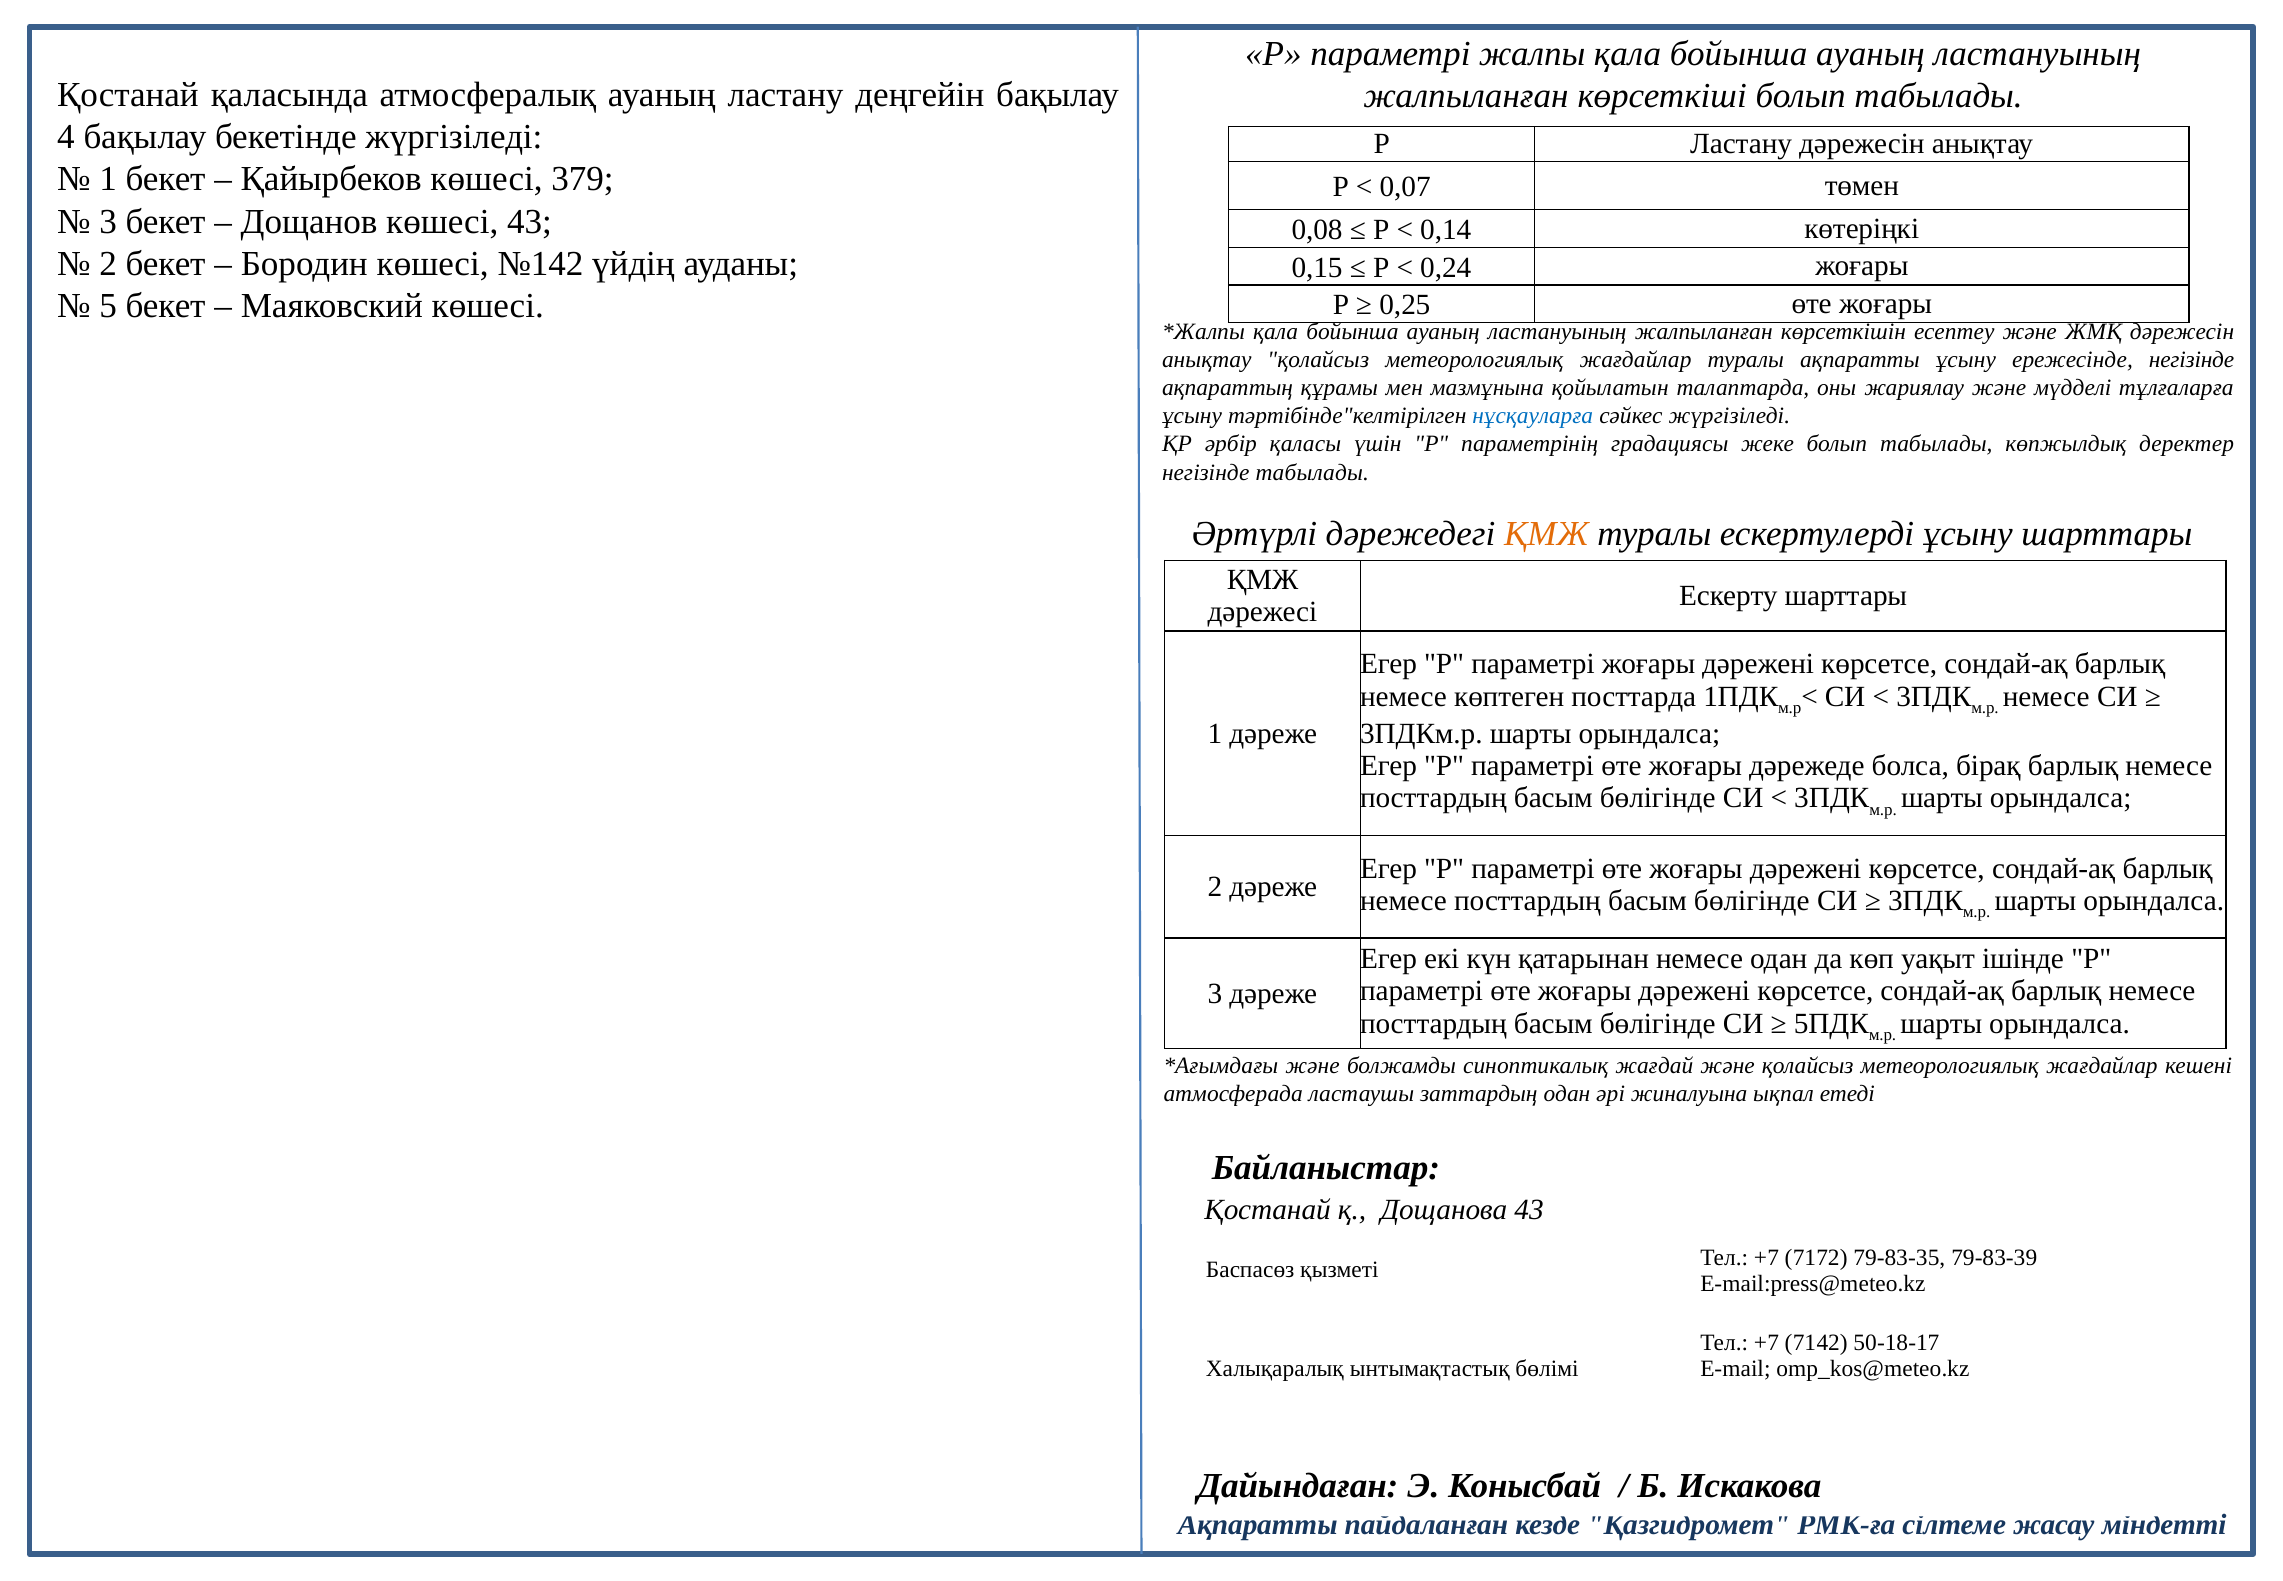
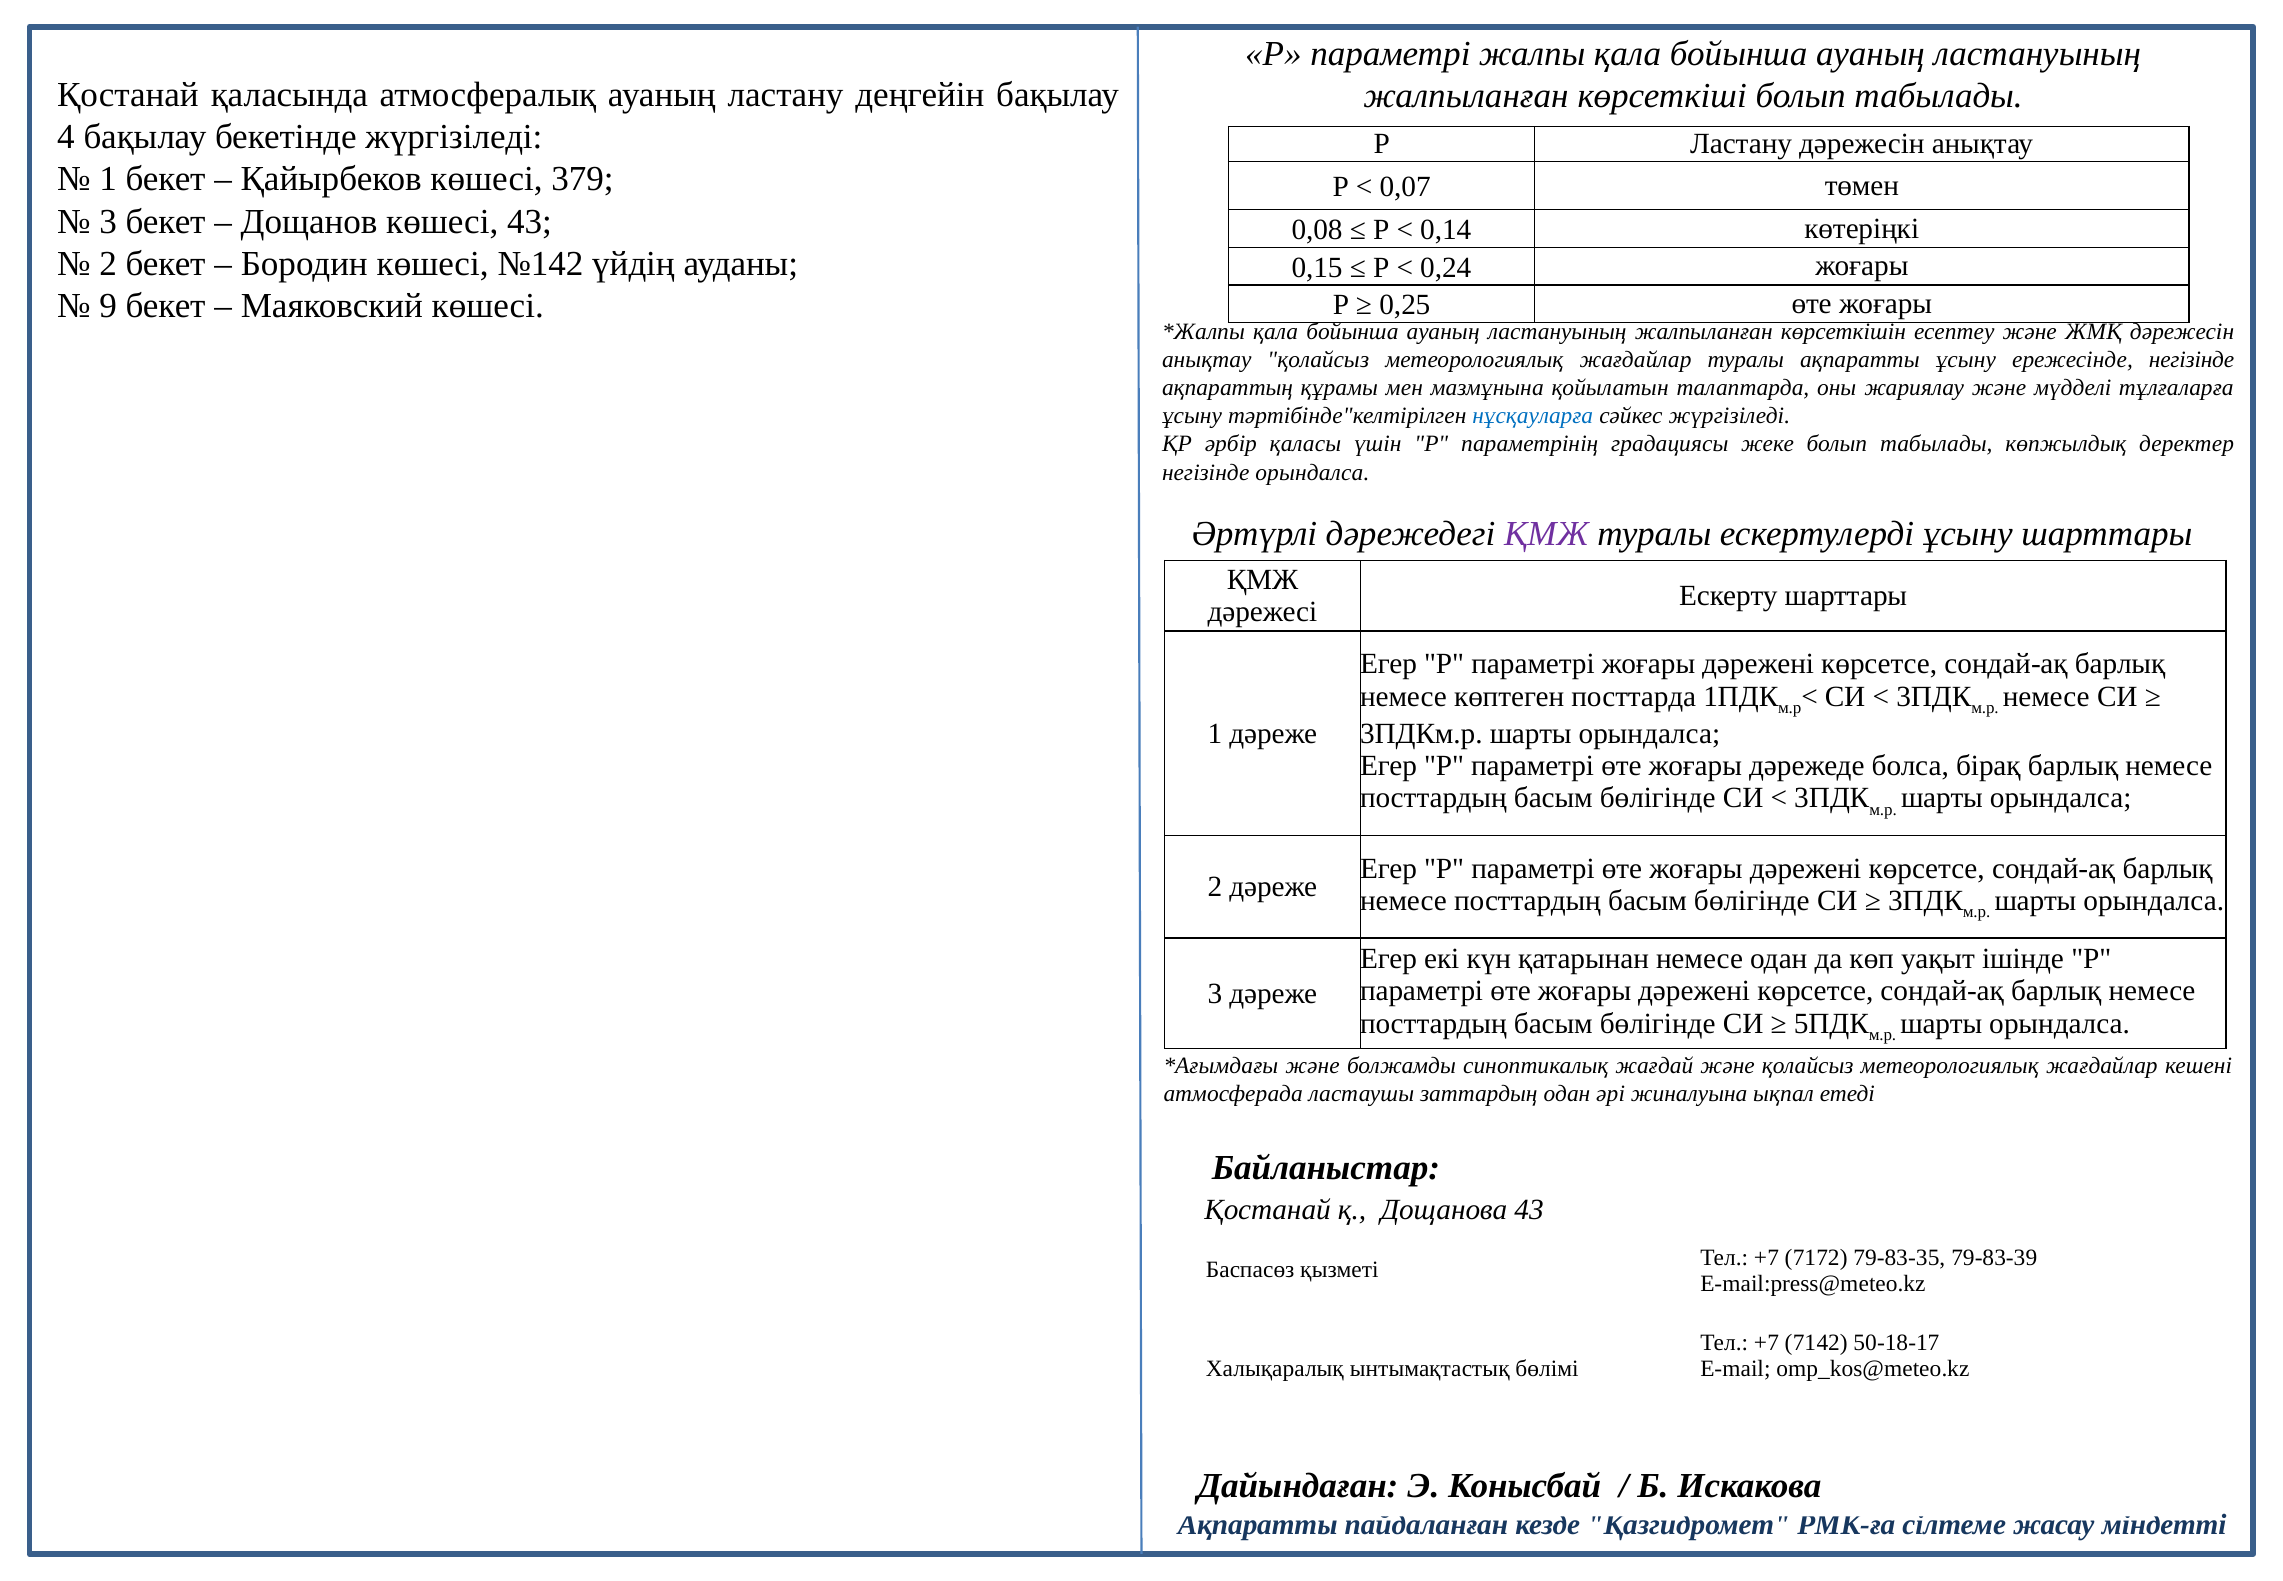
5: 5 -> 9 (108, 306)
негізінде табылады: табылады -> орындалса (1312, 472)
ҚМЖ colour: orange -> purple (1546, 534)
